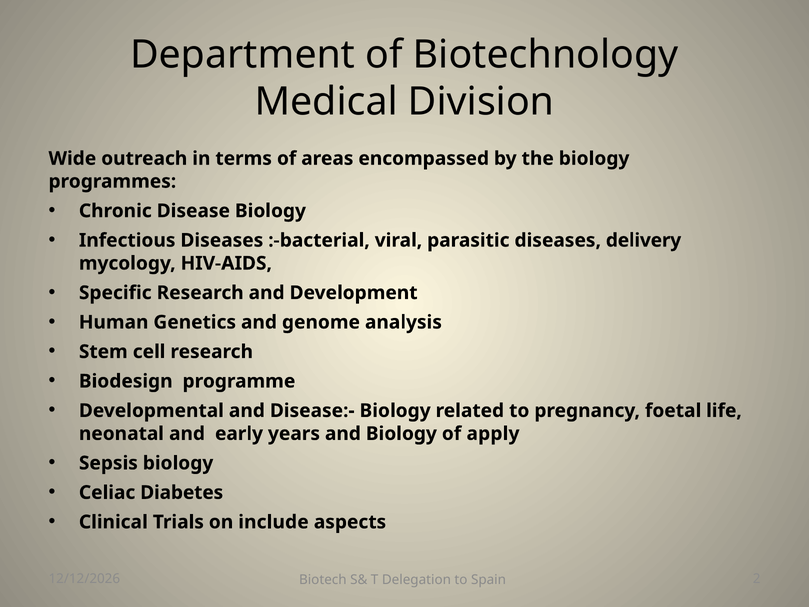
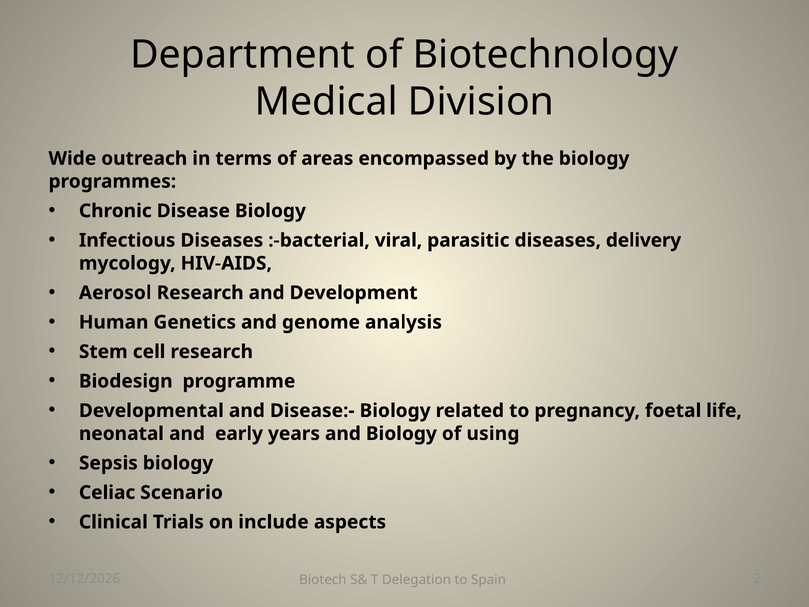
Specific: Specific -> Aerosol (115, 293)
apply: apply -> using (493, 433)
Diabetes: Diabetes -> Scenario (182, 492)
